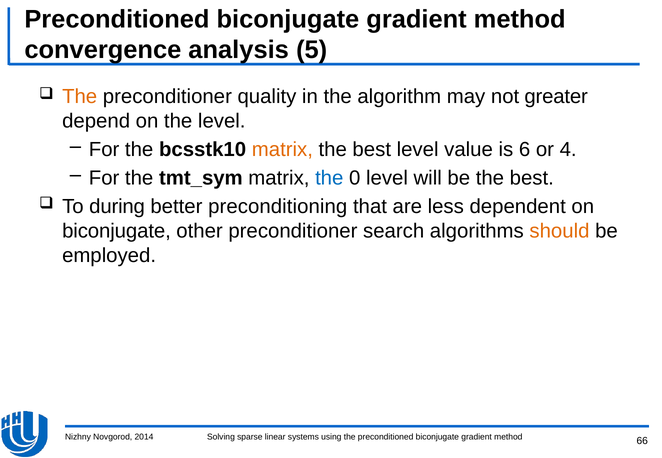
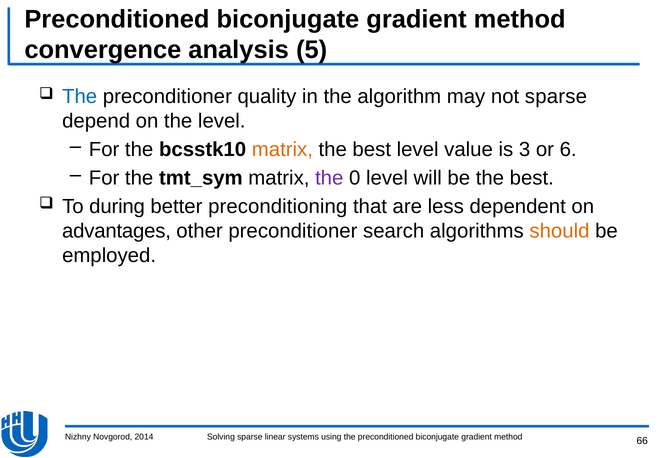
The colour: orange -> blue (80, 97)
not greater: greater -> sparse (556, 97)
6: 6 -> 3 (525, 150)
4: 4 -> 6 (568, 150)
the colour: blue -> purple (329, 178)
biconjugate: biconjugate -> advantages (117, 231)
